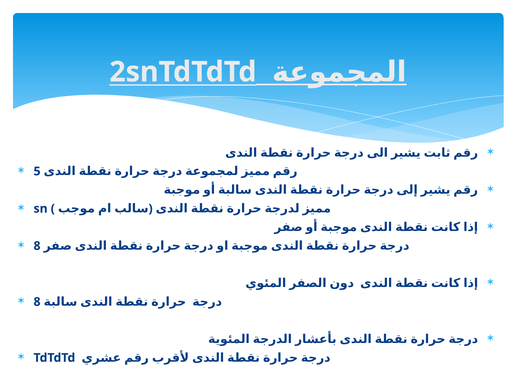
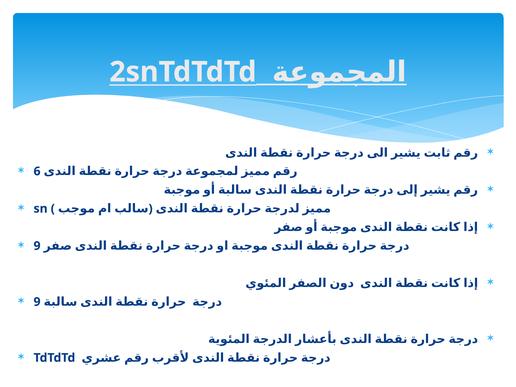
5: 5 -> 6 (37, 171)
8: 8 -> 9 (37, 246)
8: 8 -> 9 (37, 302)
